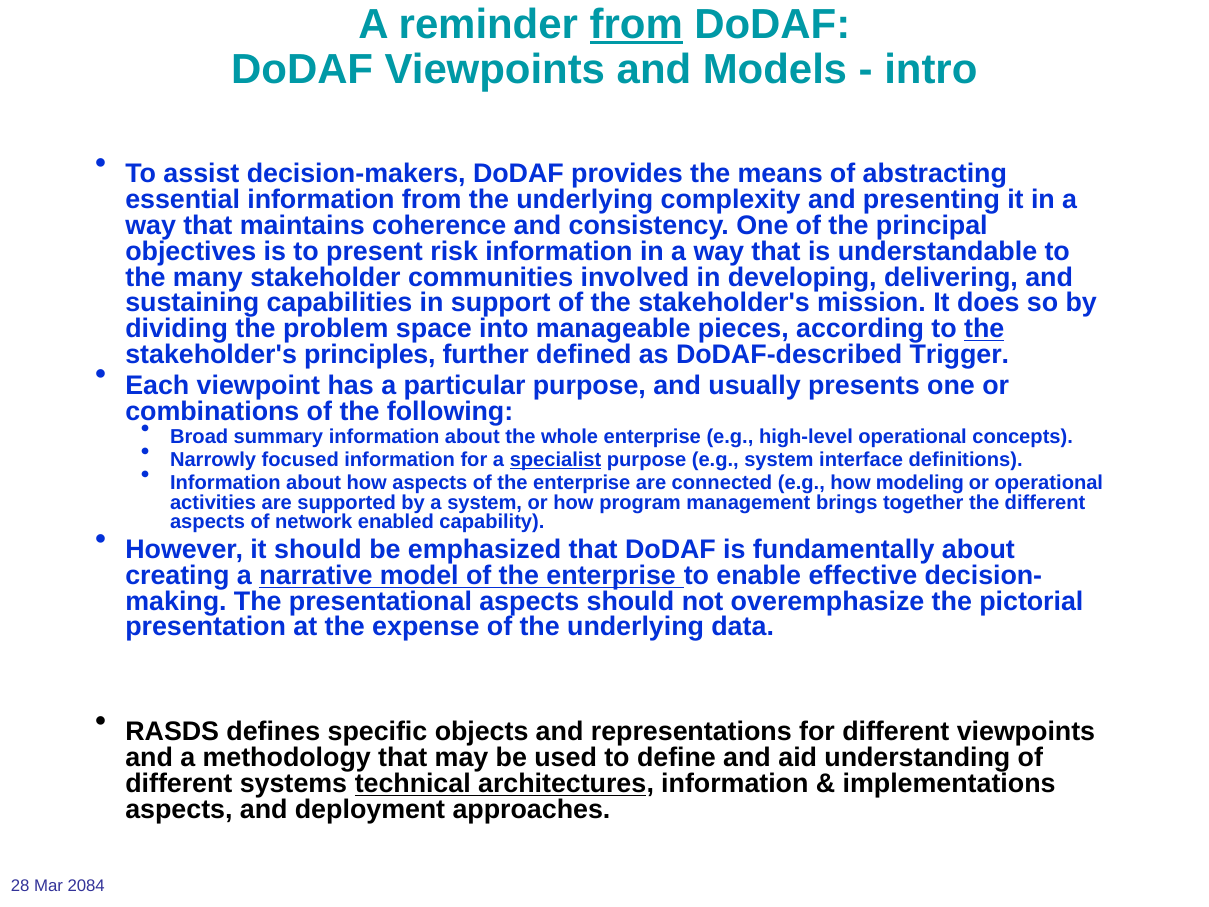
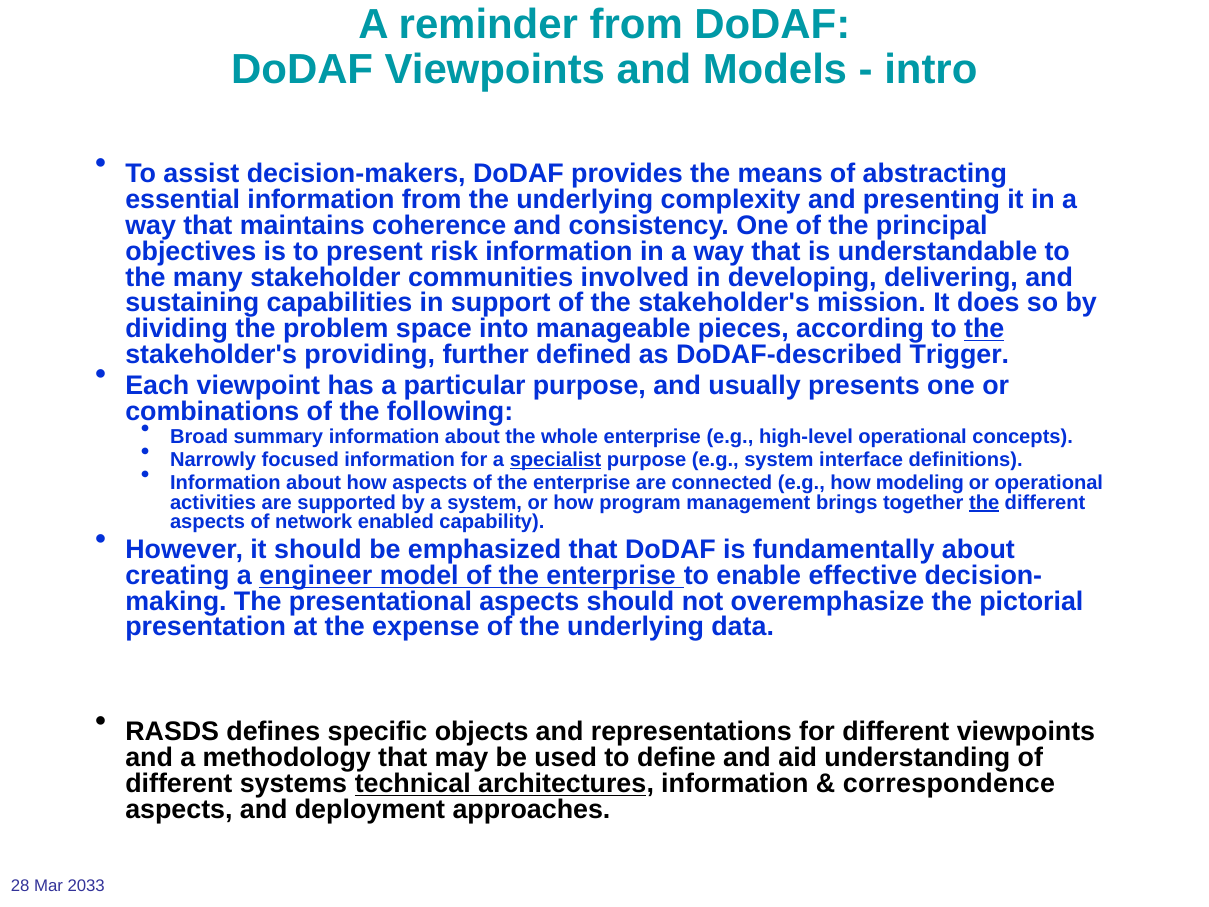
from underline: present -> none (636, 25)
principles: principles -> providing (370, 355)
the underline: none -> present (984, 502)
narrative: narrative -> engineer (316, 575)
implementations: implementations -> correspondence (949, 783)
2084: 2084 -> 2033 (86, 885)
